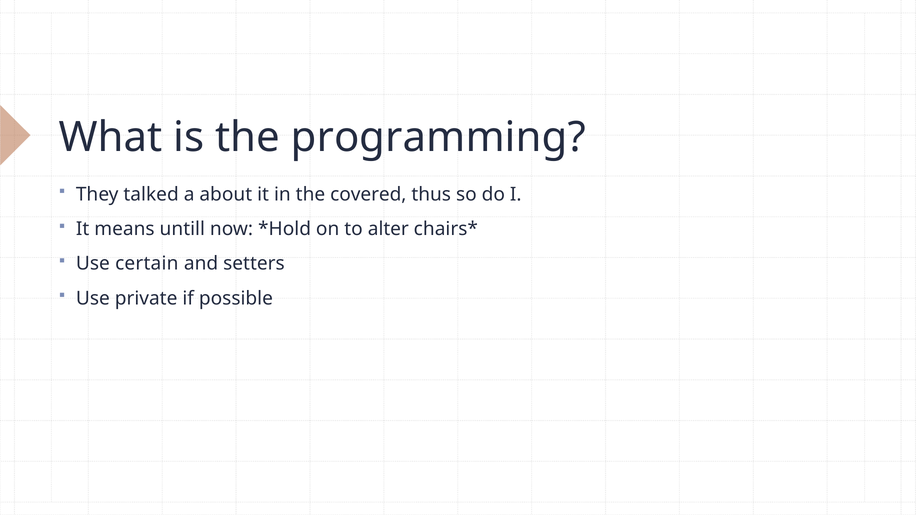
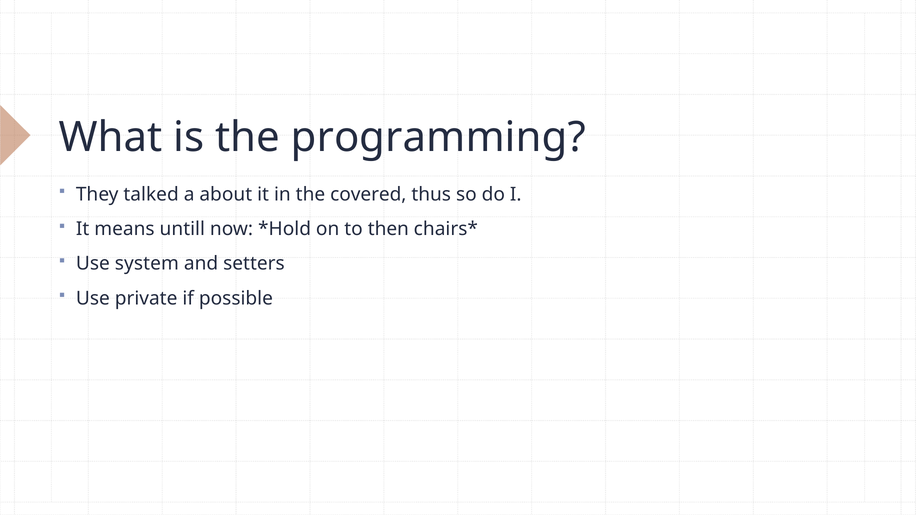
alter: alter -> then (388, 229)
certain: certain -> system (147, 264)
